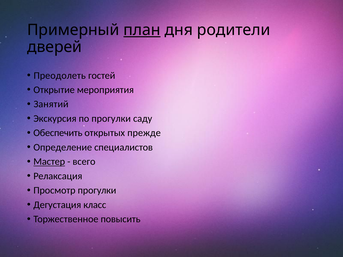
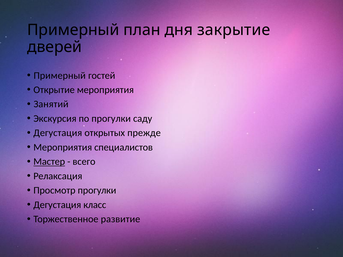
план underline: present -> none (142, 30)
родители: родители -> закрытие (234, 30)
Преодолеть: Преодолеть -> Примерный (60, 76)
Обеспечить: Обеспечить -> Дегустация (58, 133)
Определение: Определение -> Мероприятия (63, 147)
повысить: повысить -> развитие (120, 219)
